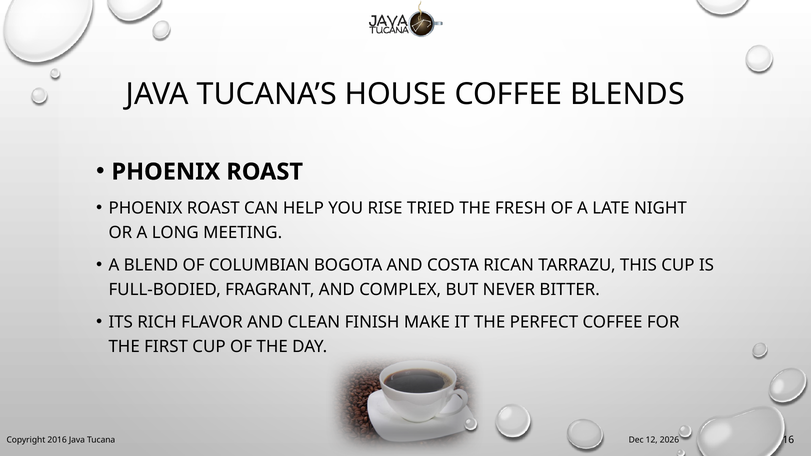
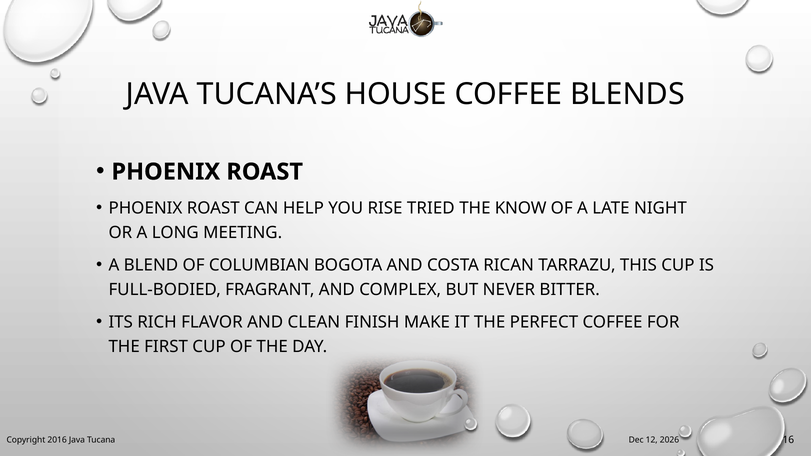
FRESH: FRESH -> KNOW (521, 208)
